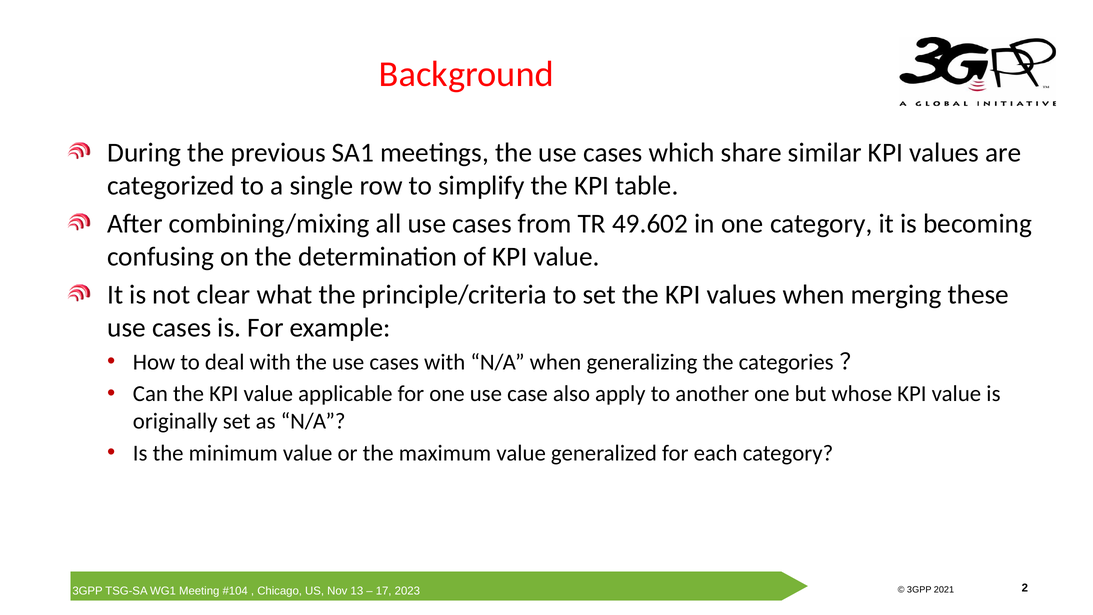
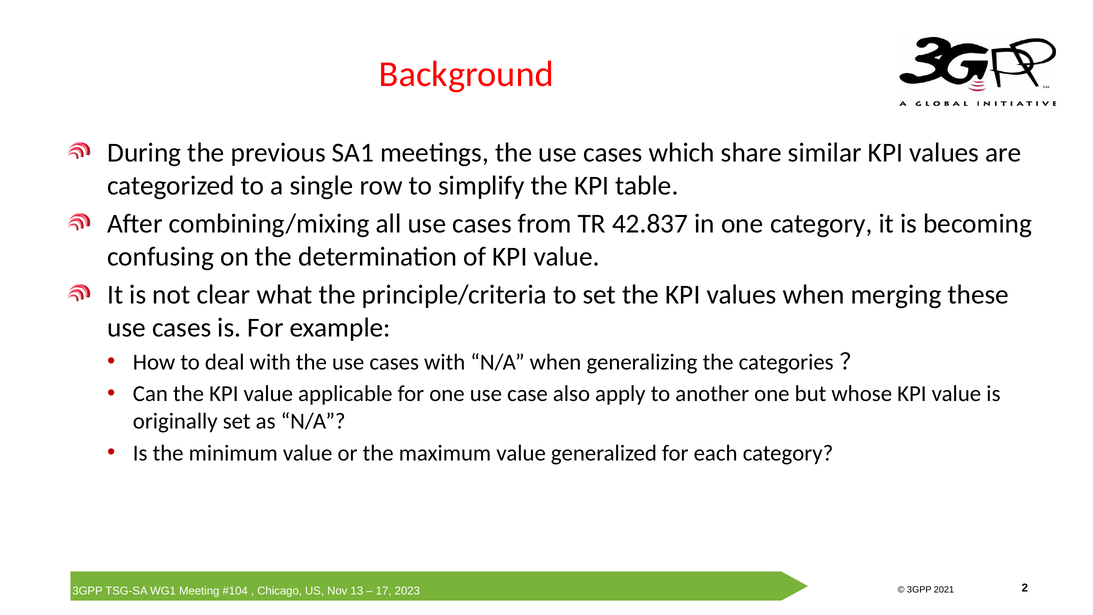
49.602: 49.602 -> 42.837 (650, 224)
